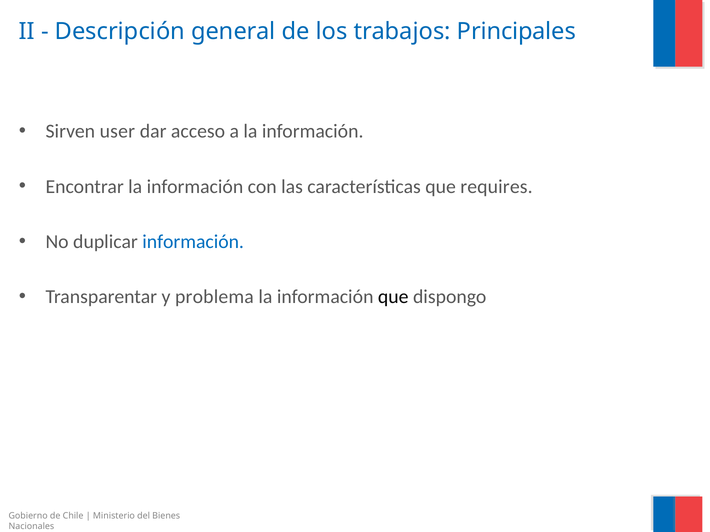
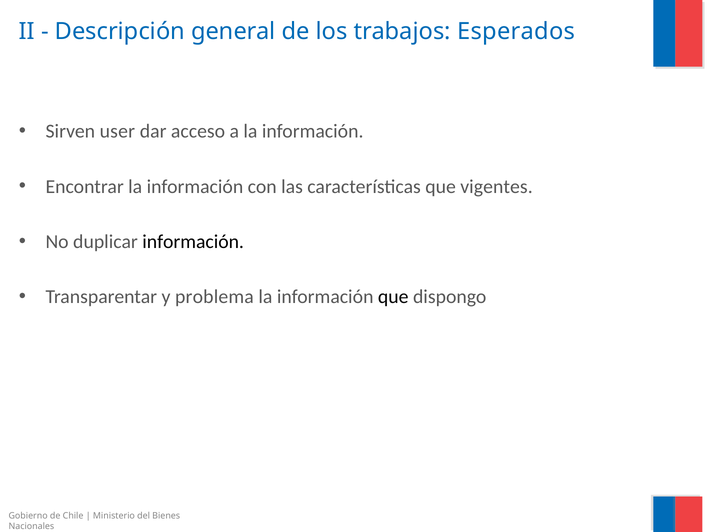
Principales: Principales -> Esperados (516, 31)
requires: requires -> vigentes (496, 187)
información colour: blue -> black (193, 242)
